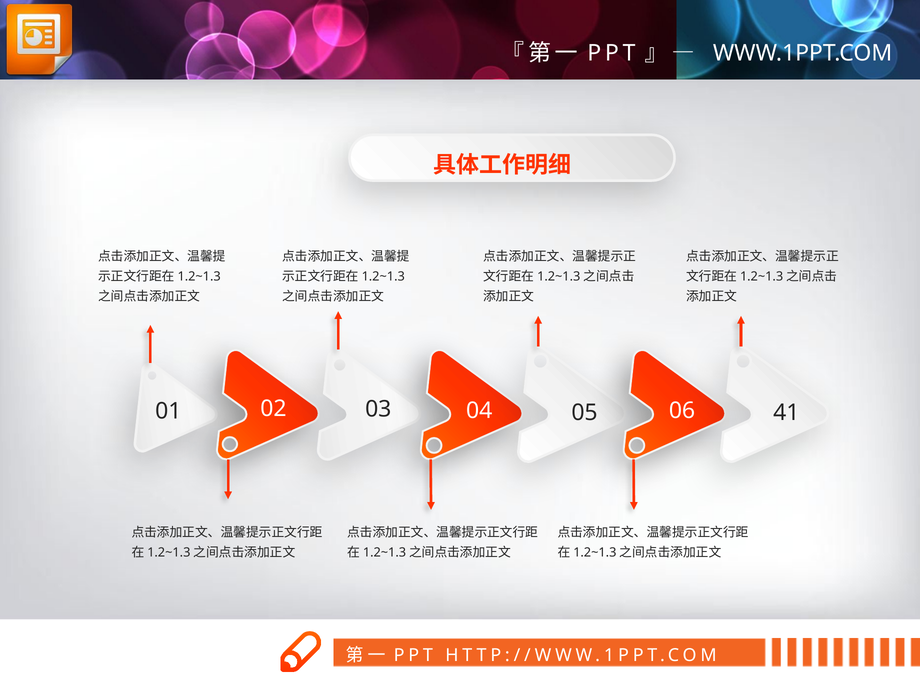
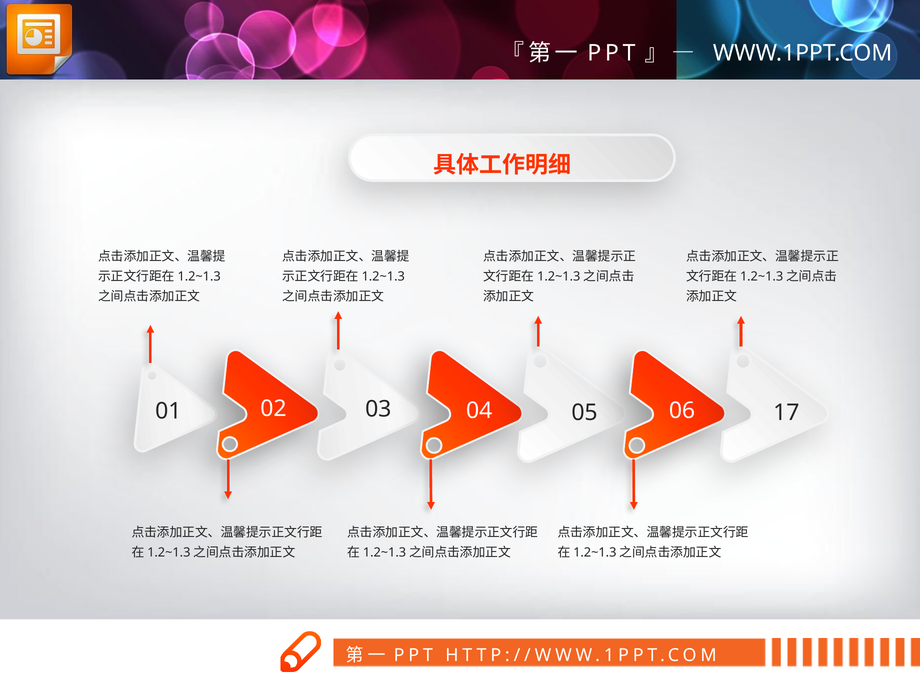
41: 41 -> 17 (786, 413)
